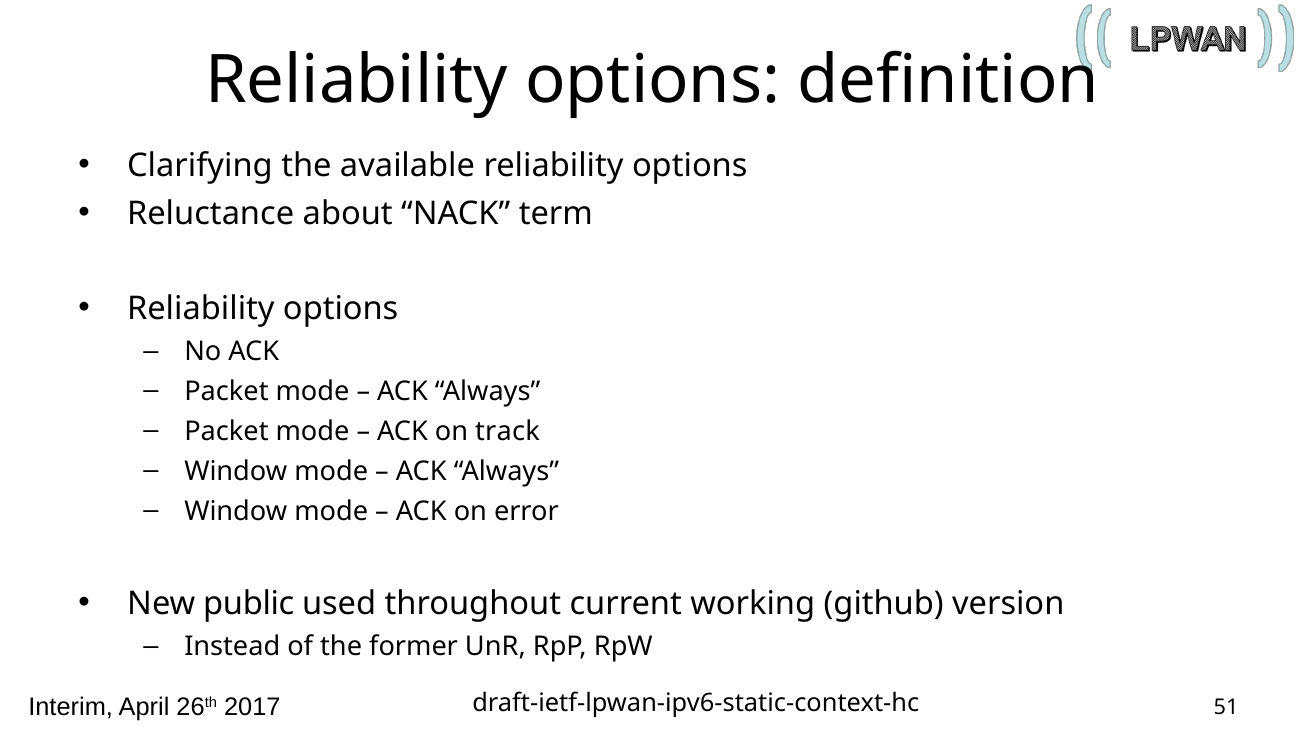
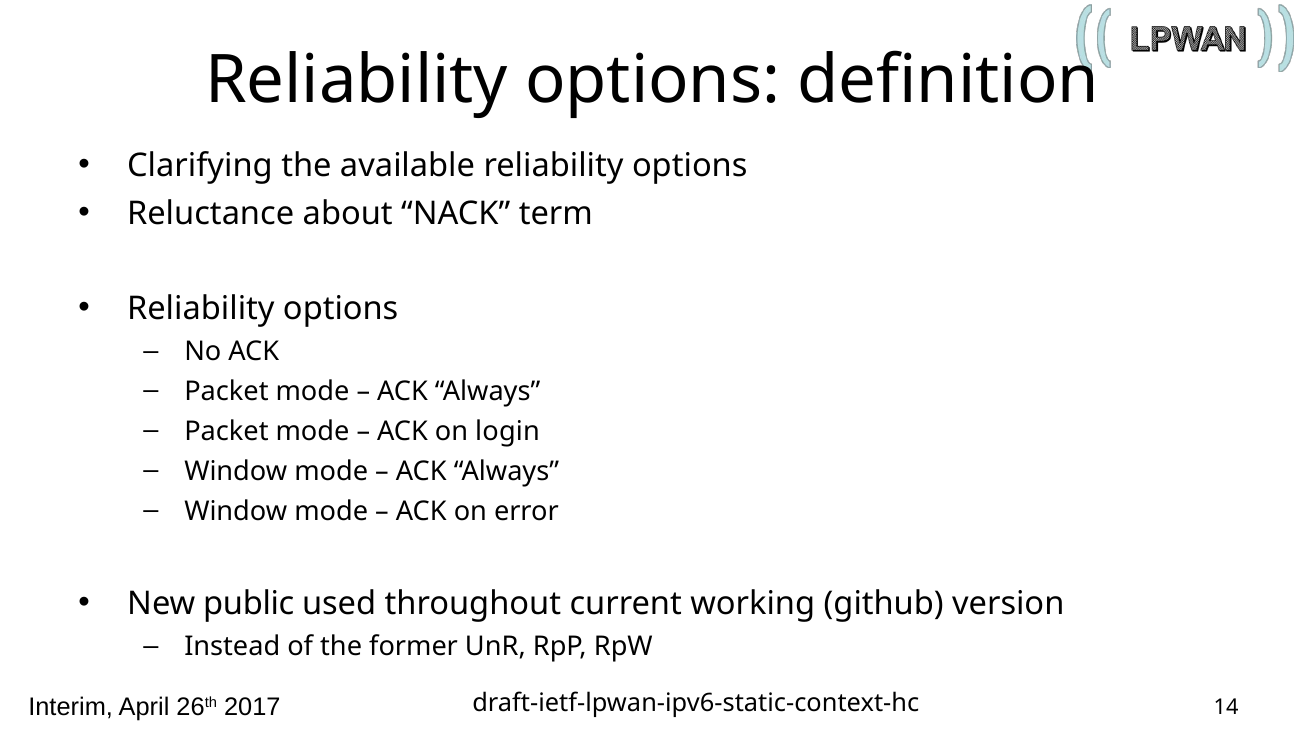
track: track -> login (508, 431)
51: 51 -> 14 (1226, 708)
